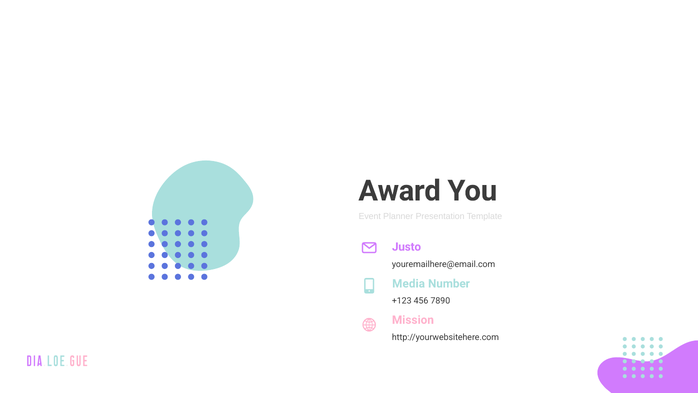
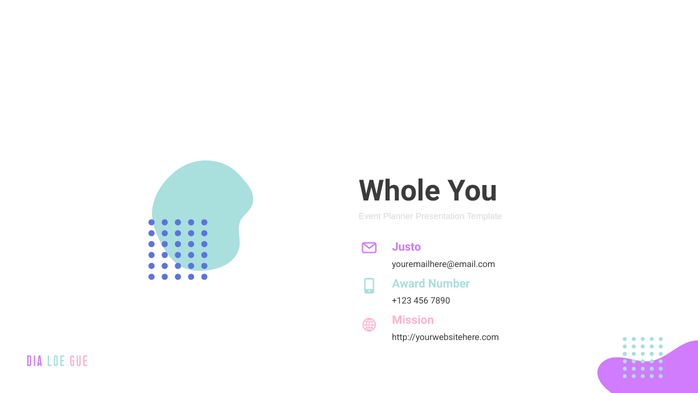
Award: Award -> Whole (399, 191)
Media: Media -> Award (409, 283)
